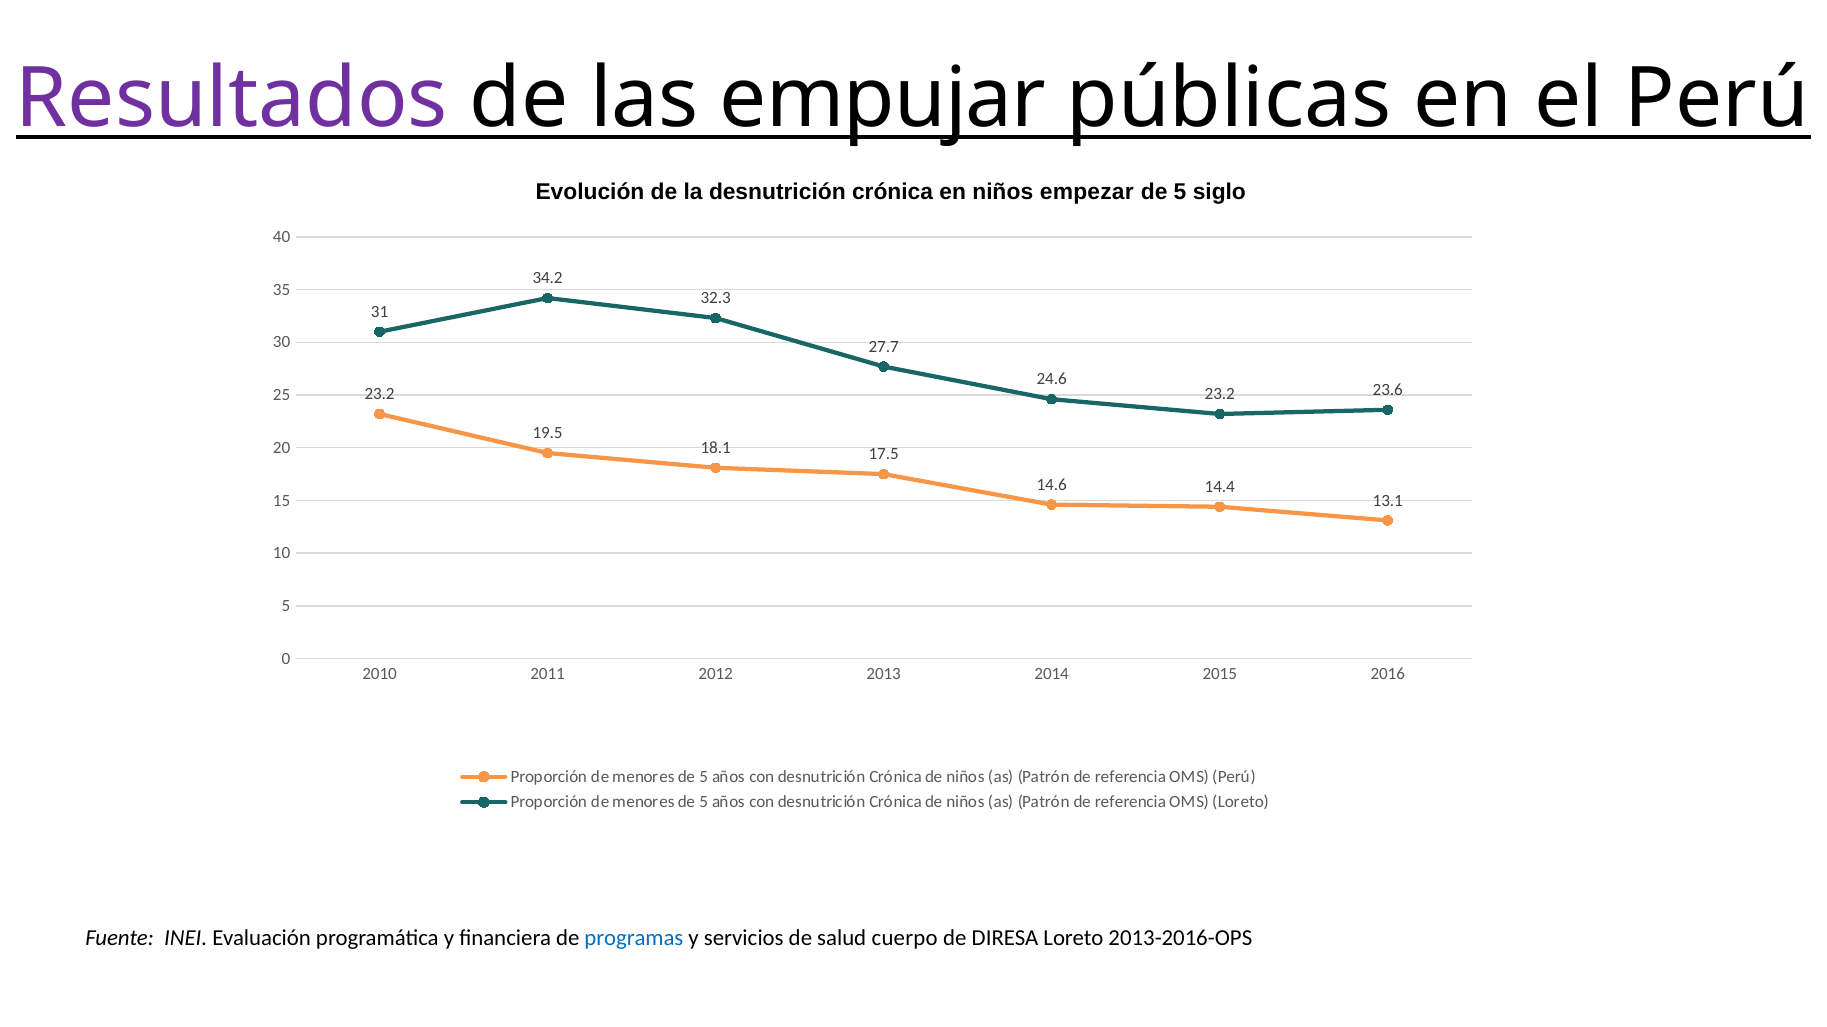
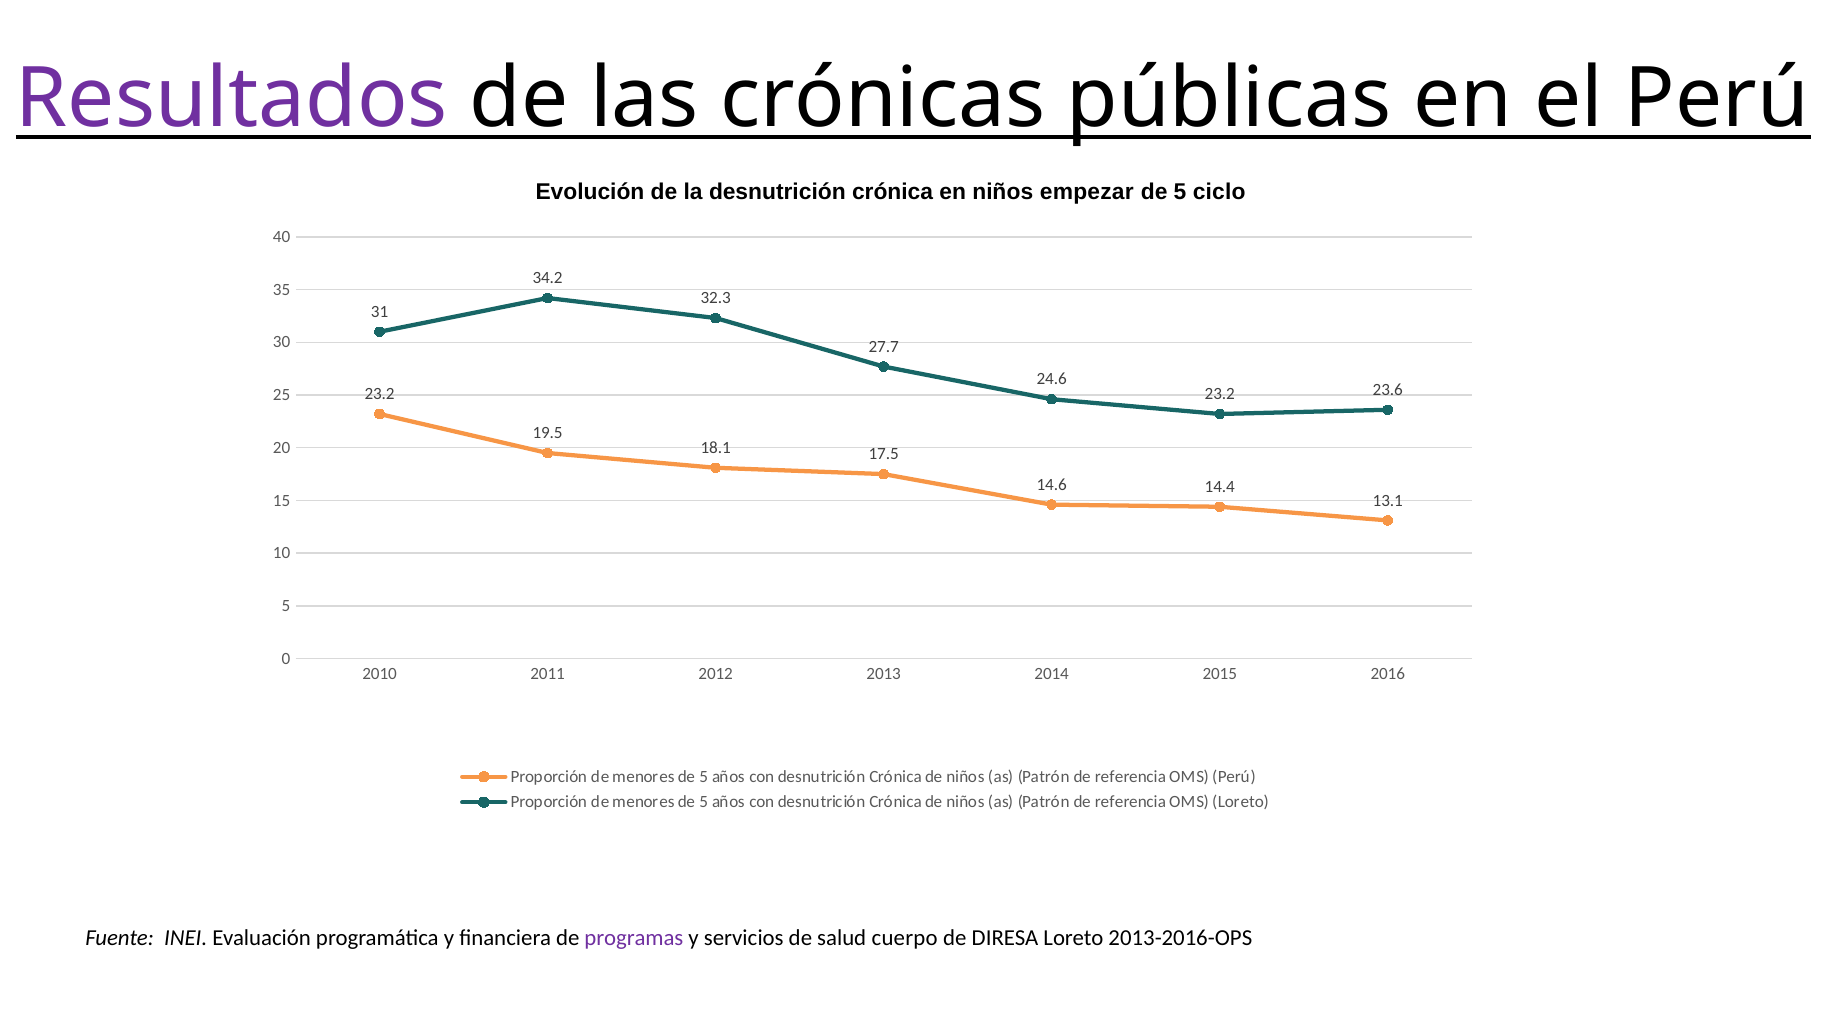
empujar: empujar -> crónicas (883, 99)
siglo: siglo -> ciclo (1219, 192)
programas colour: blue -> purple (634, 938)
